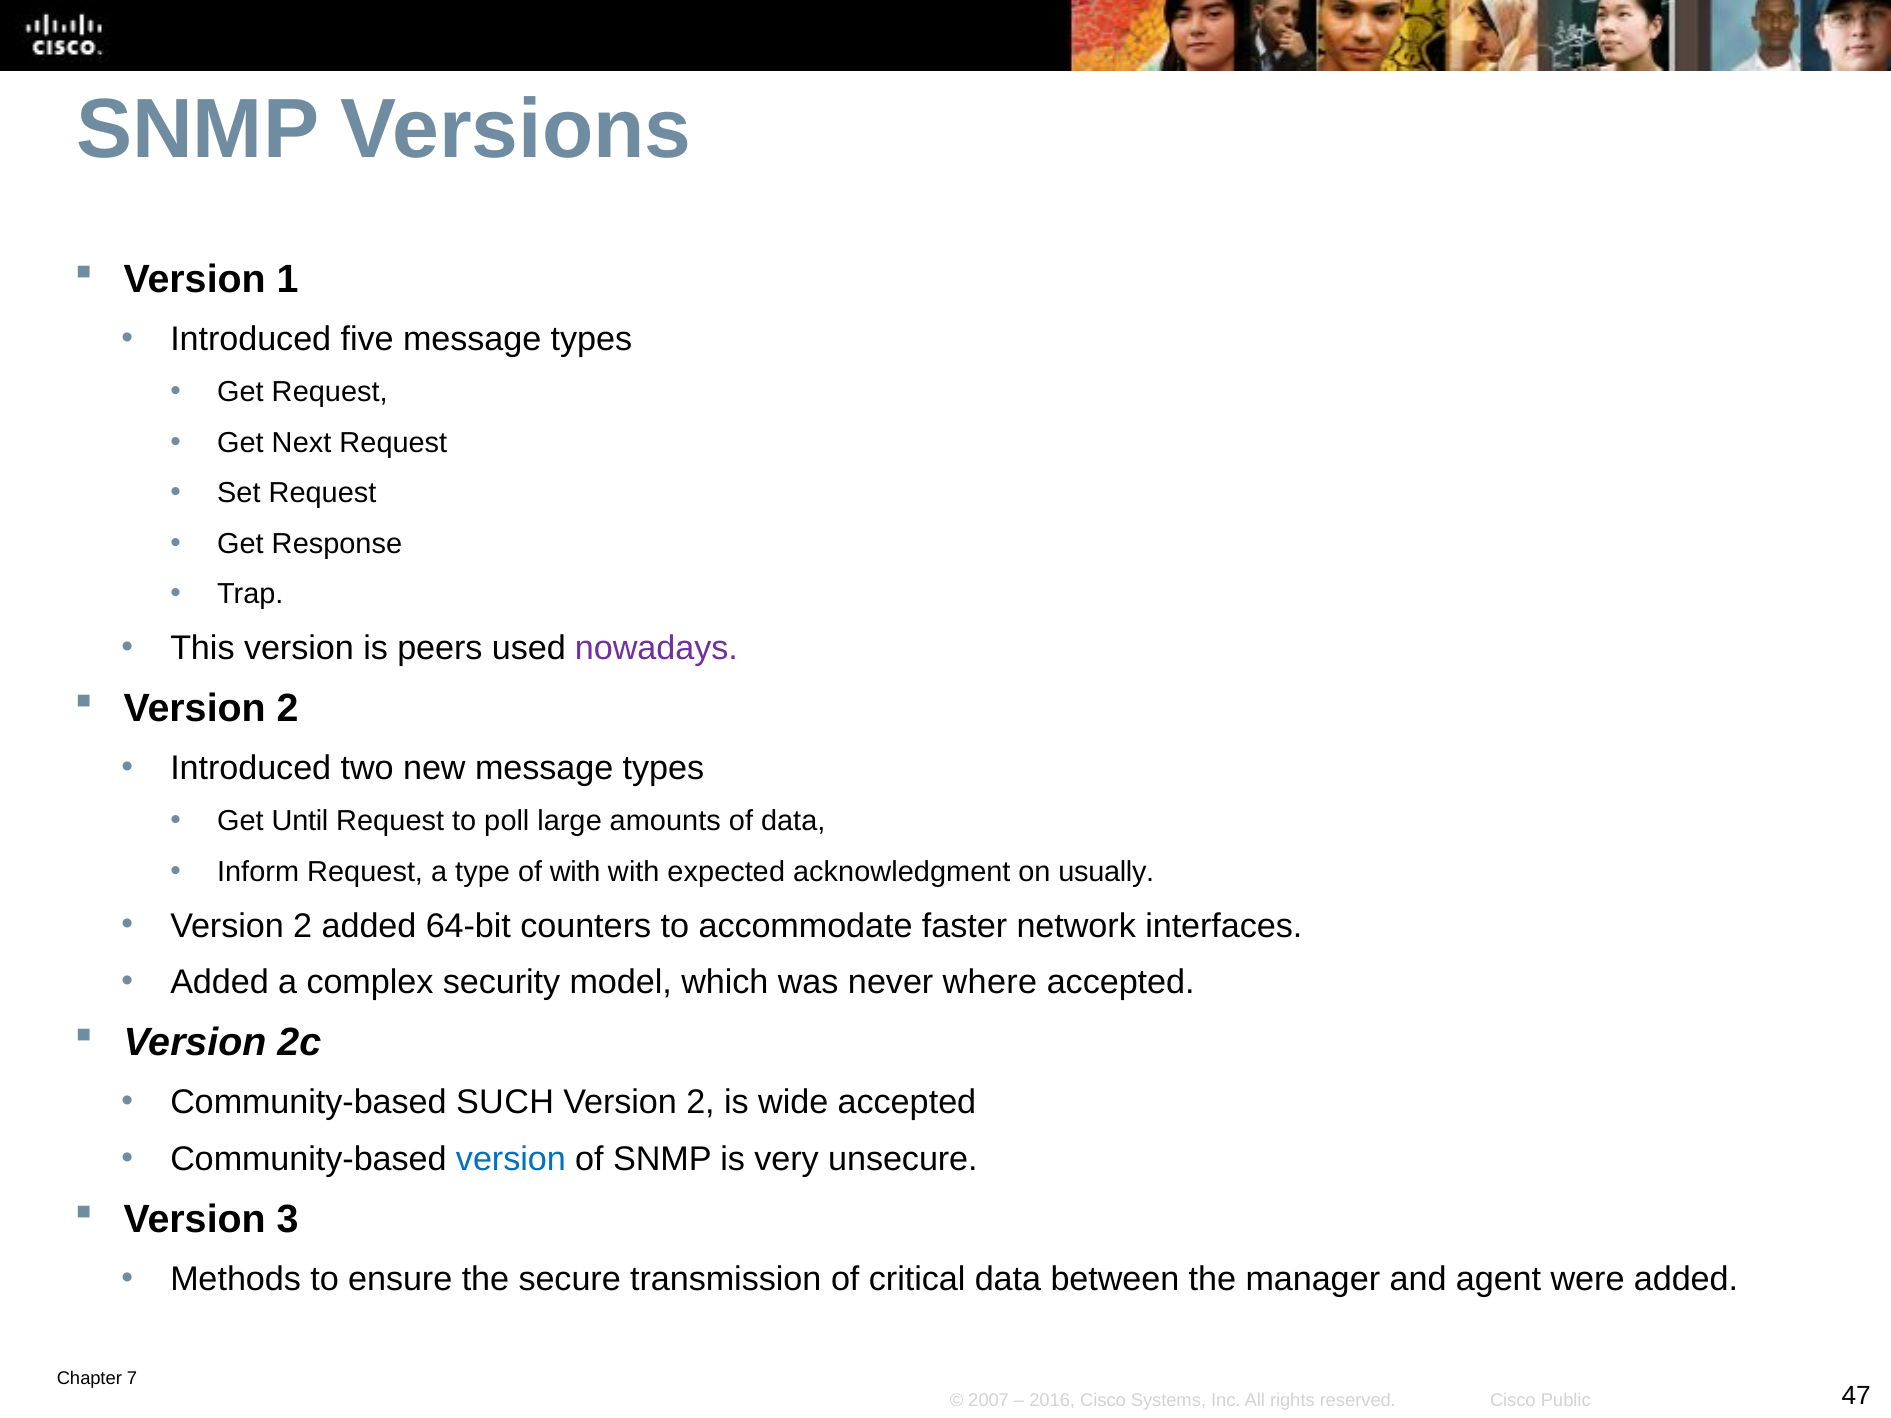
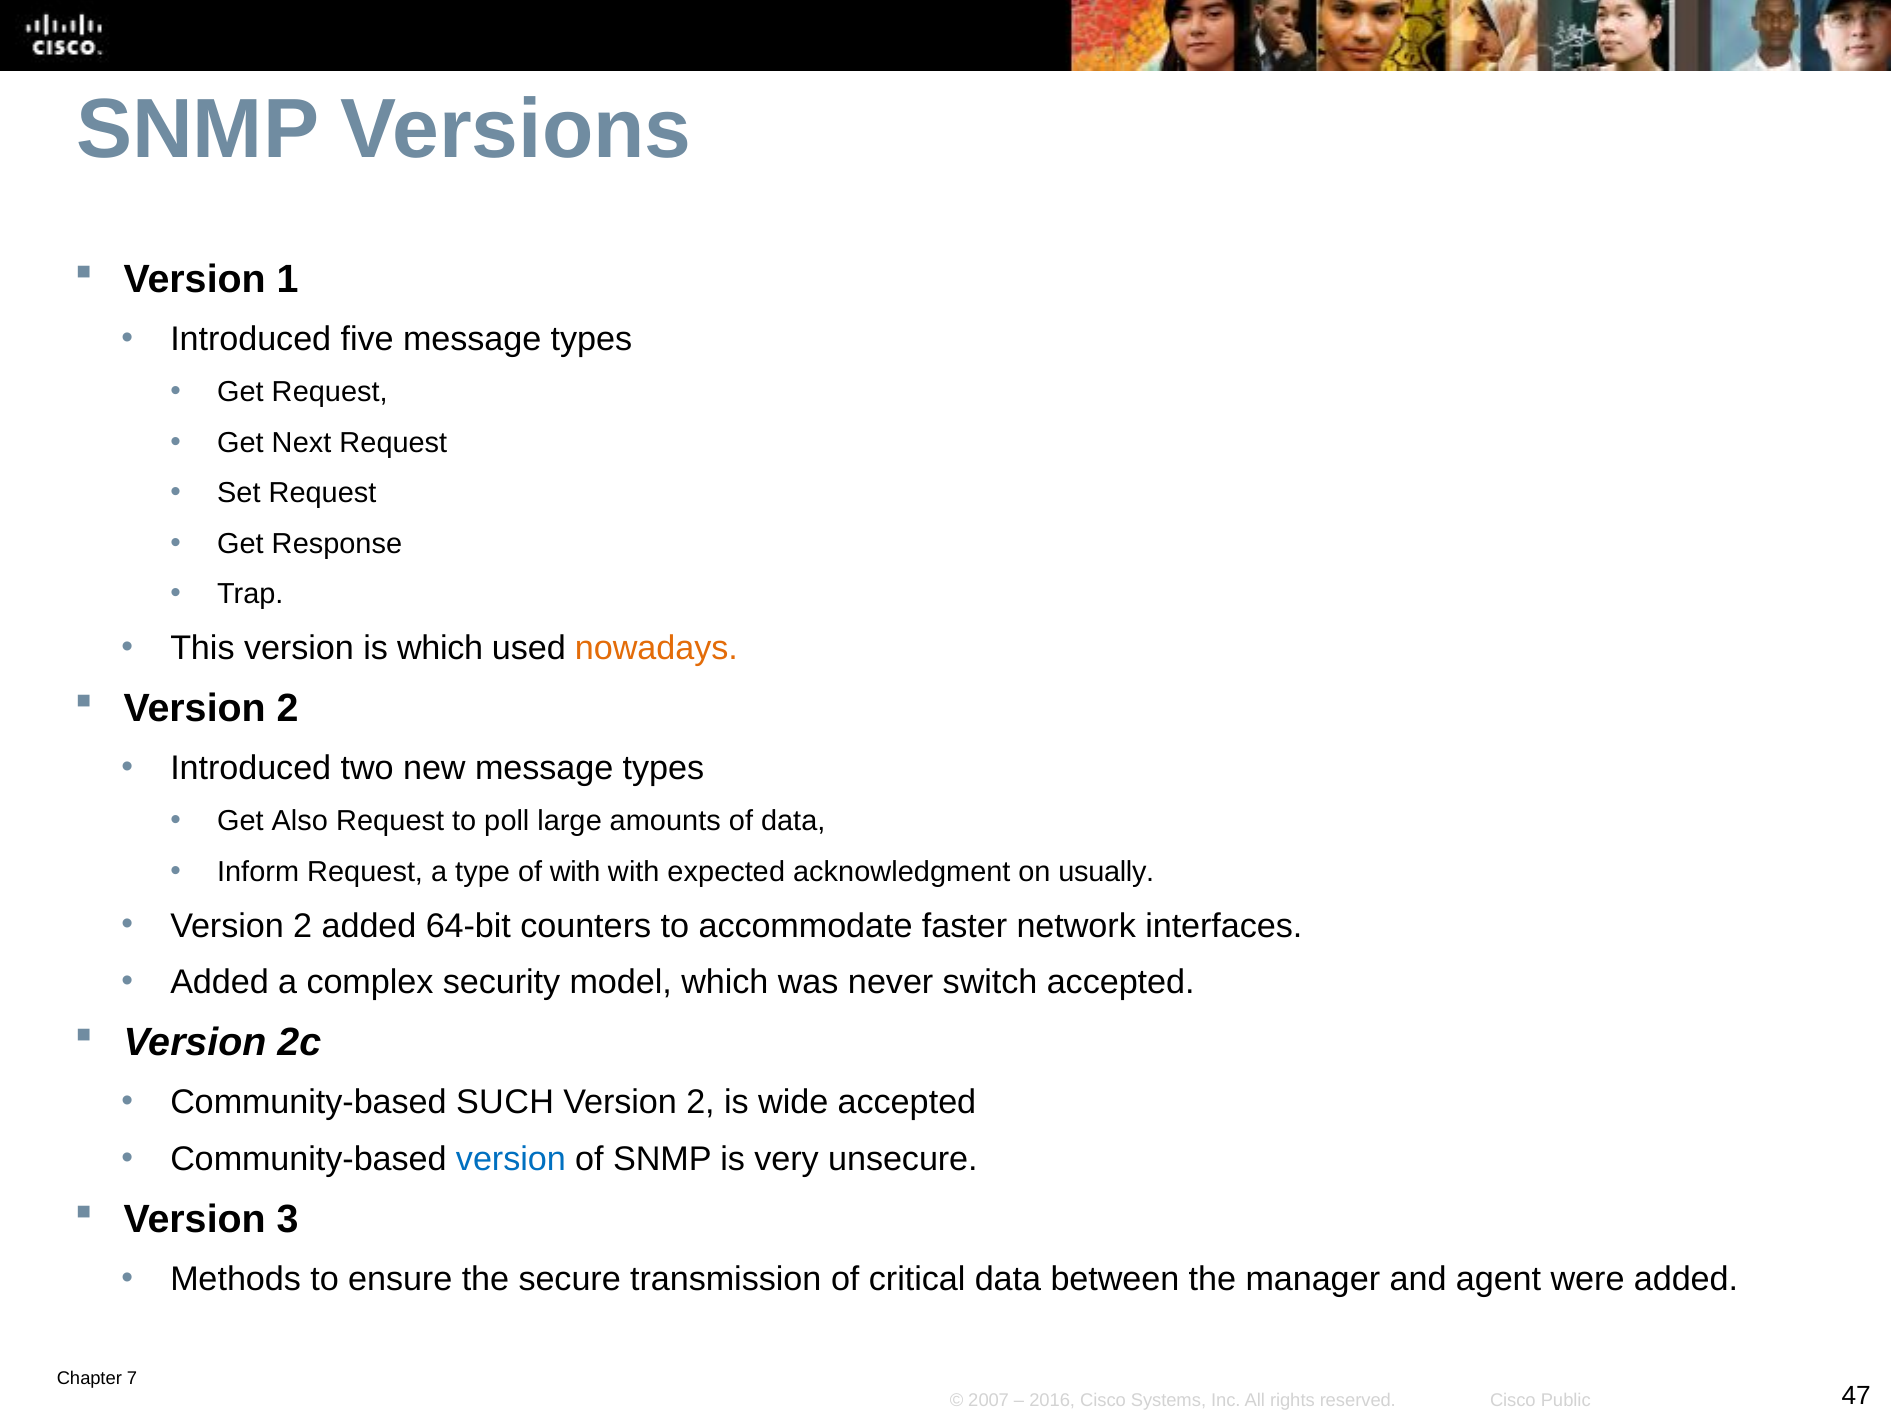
is peers: peers -> which (440, 648)
nowadays colour: purple -> orange (656, 648)
Until: Until -> Also (300, 821)
where: where -> switch (990, 983)
